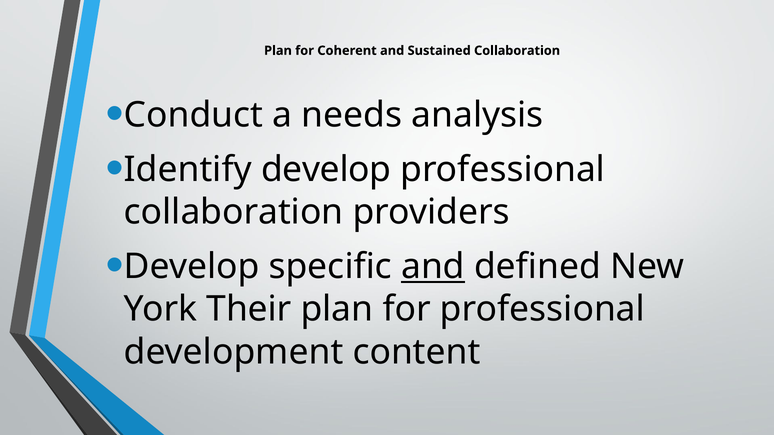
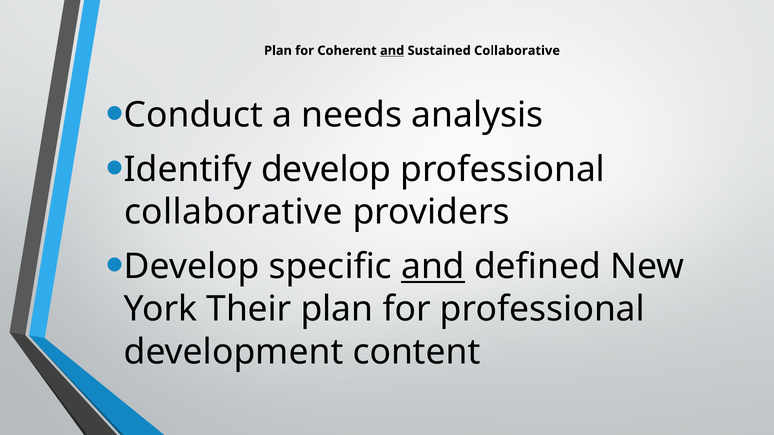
and underline: none -> present (392, 51)
Sustained Collaboration: Collaboration -> Collaborative (517, 51)
collaboration: collaboration -> collaborative (233, 212)
